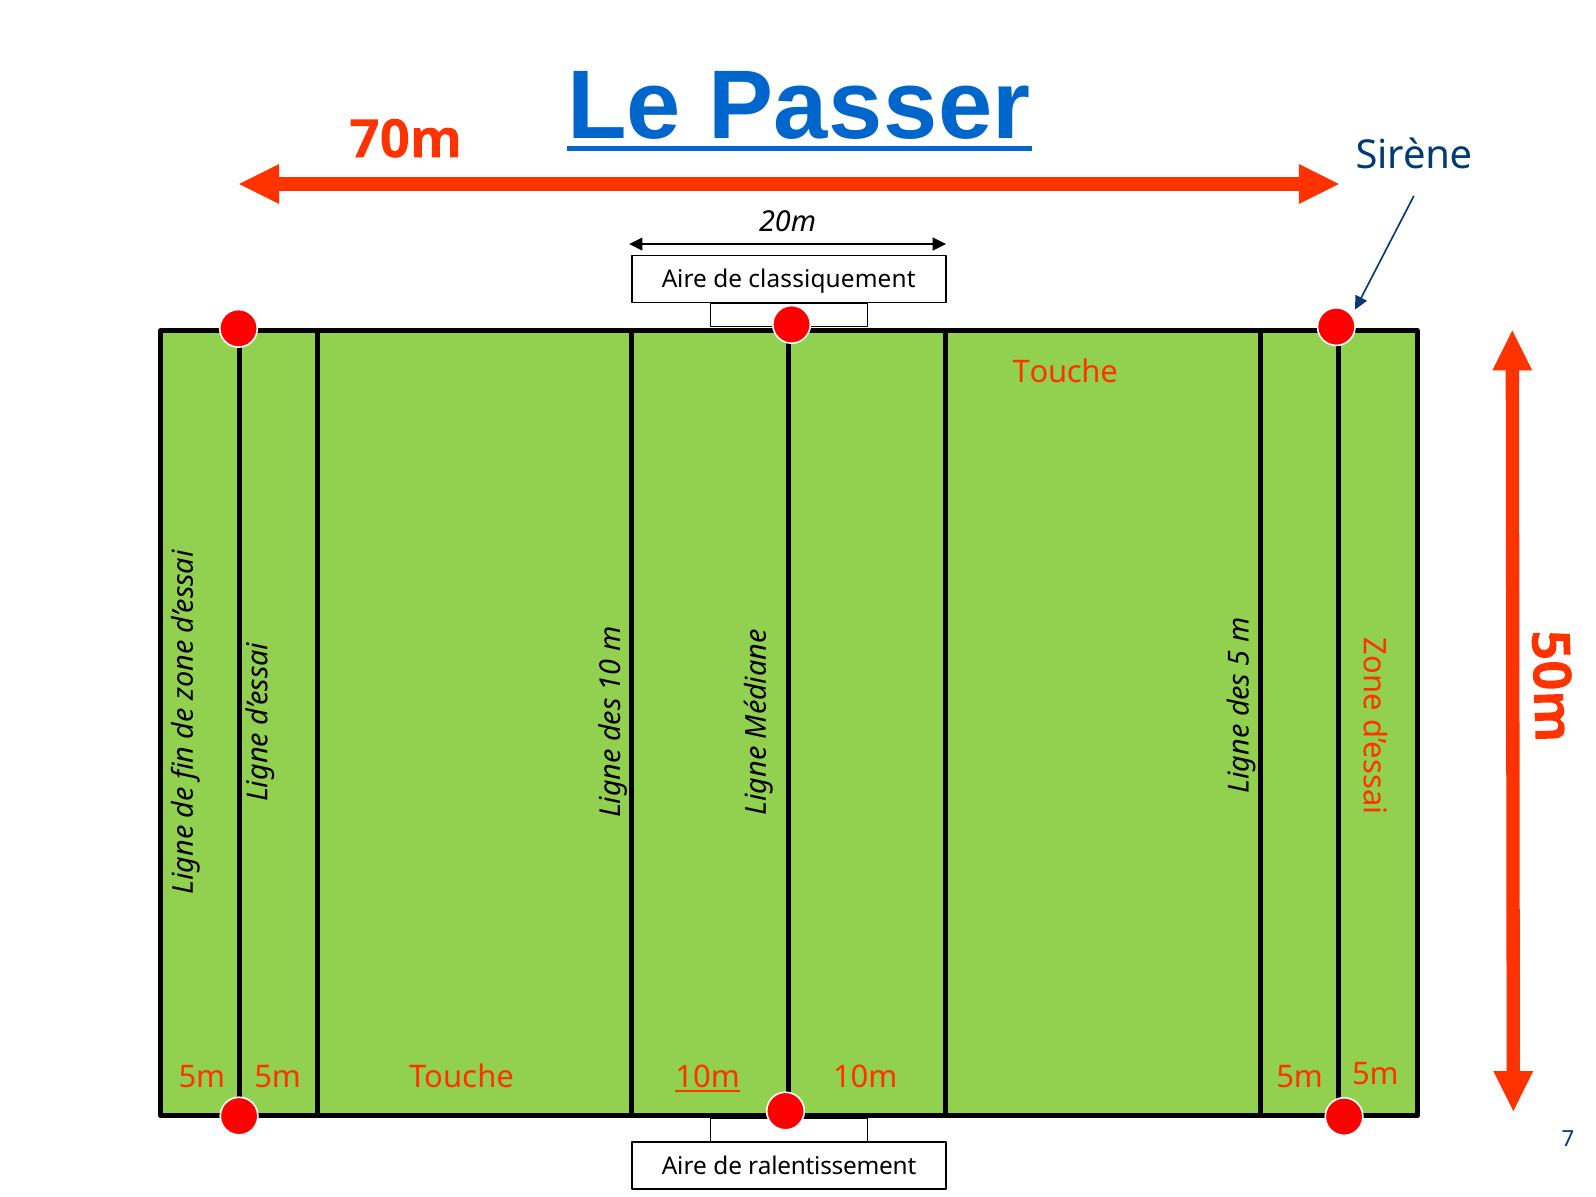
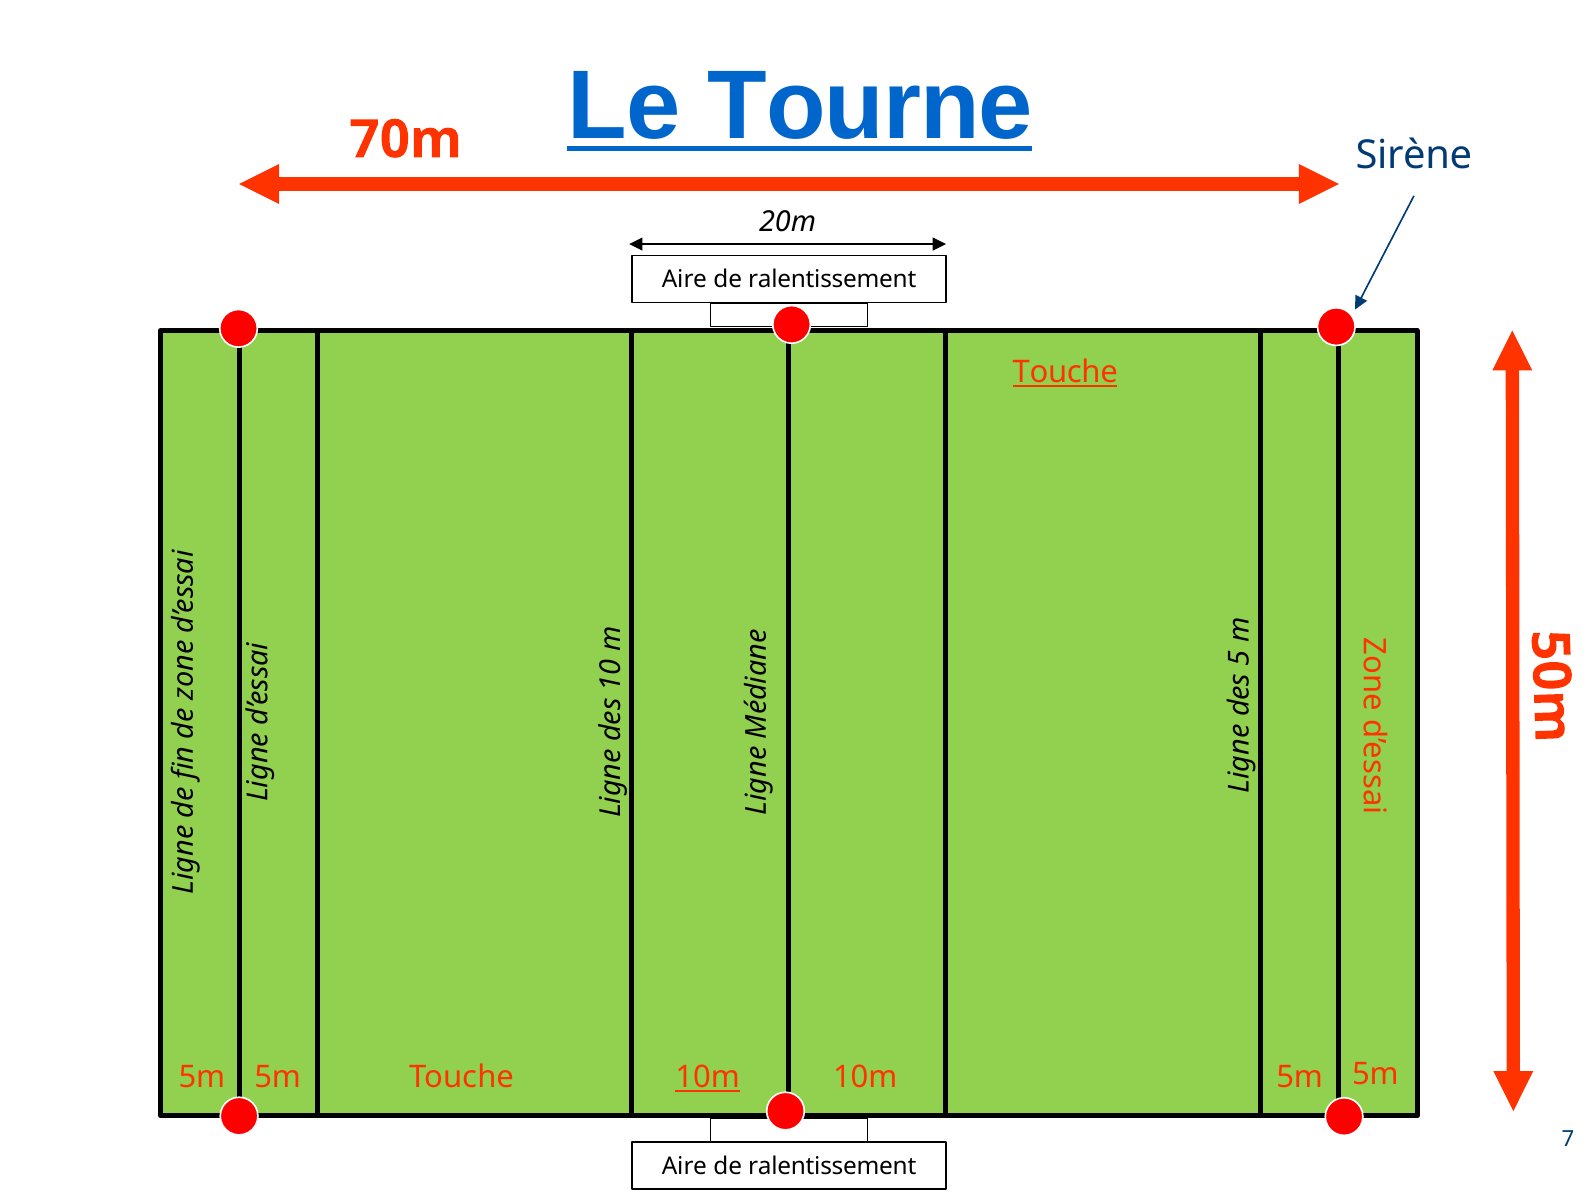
Passer: Passer -> Tourne (870, 106)
classiquement: classiquement -> ralentissement (832, 280)
Touche underline: none -> present (1065, 372)
